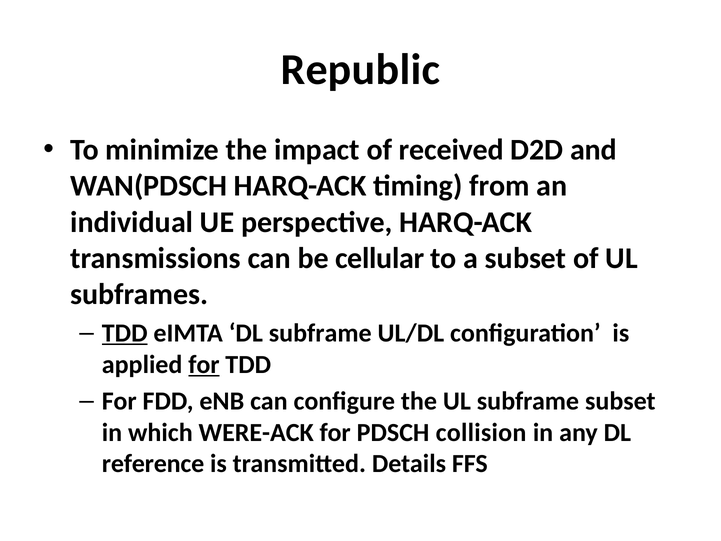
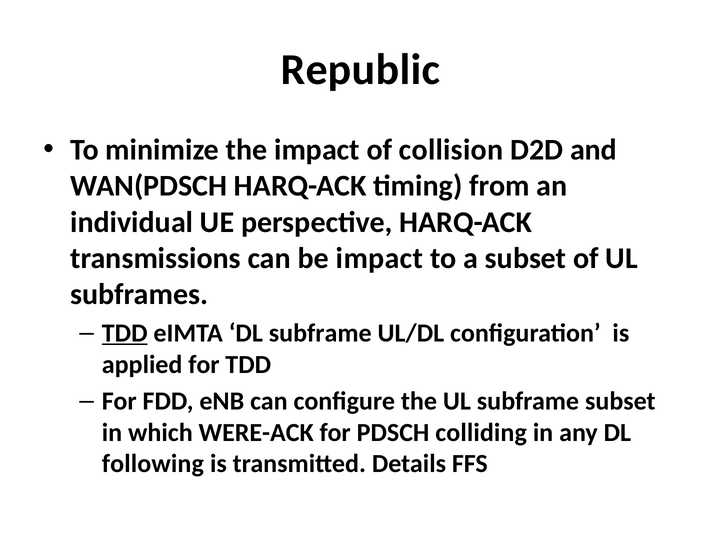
received: received -> collision (451, 150)
be cellular: cellular -> impact (379, 258)
for underline: present -> none (204, 364)
collision: collision -> colliding (481, 432)
reference: reference -> following (153, 464)
